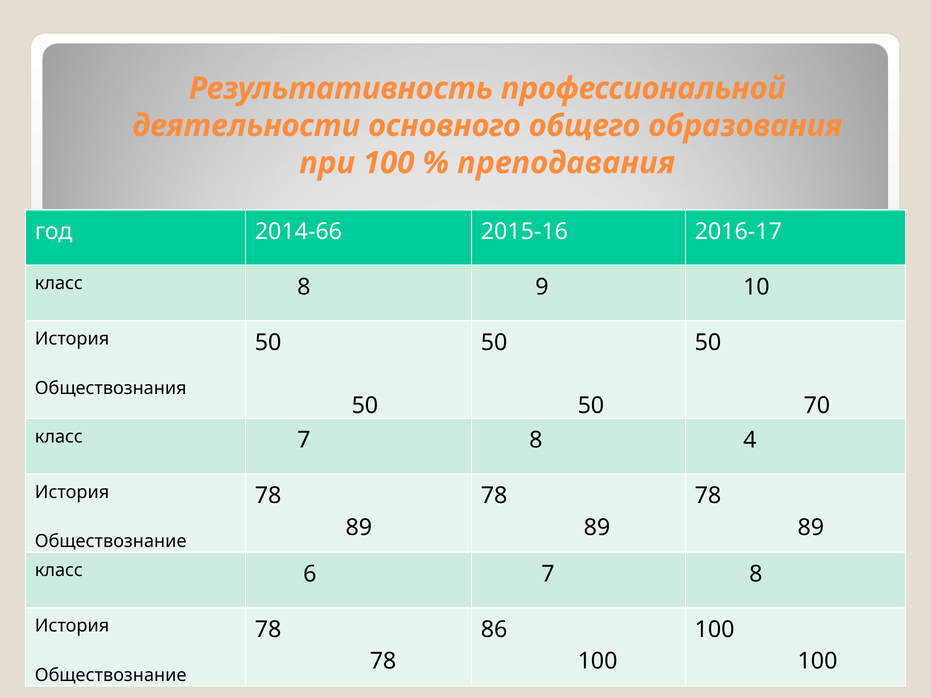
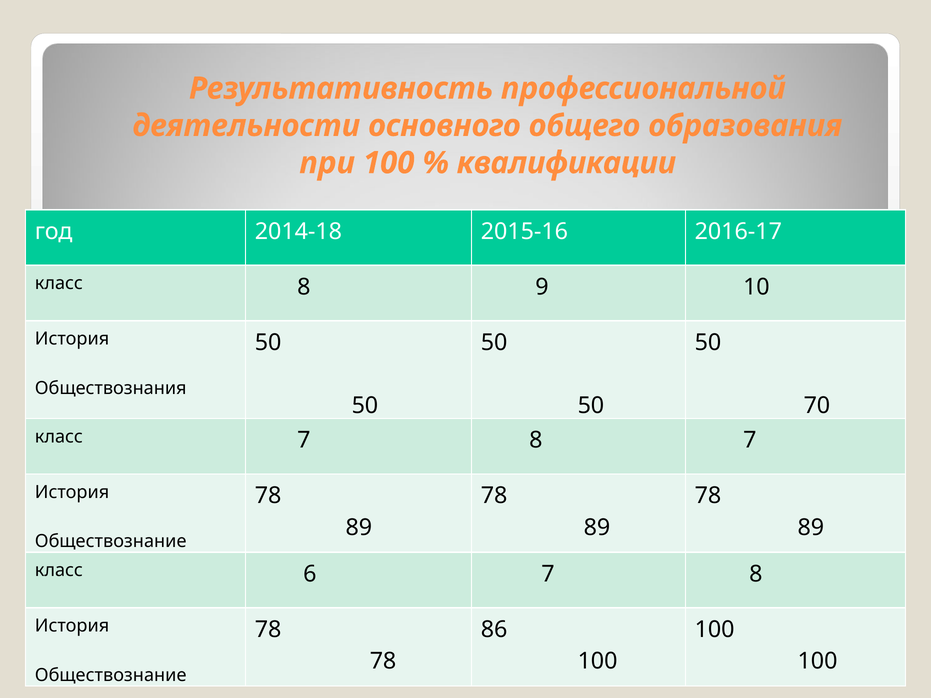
преподавания: преподавания -> квалификации (566, 163)
2014-66: 2014-66 -> 2014-18 (298, 232)
8 4: 4 -> 7 (750, 440)
